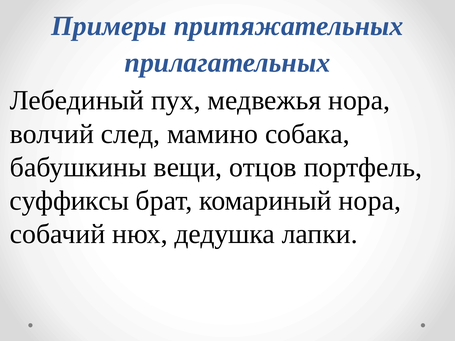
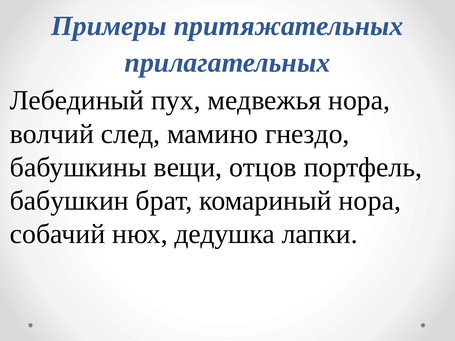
собака: собака -> гнездо (307, 134)
суффиксы: суффиксы -> бабушкин (69, 201)
